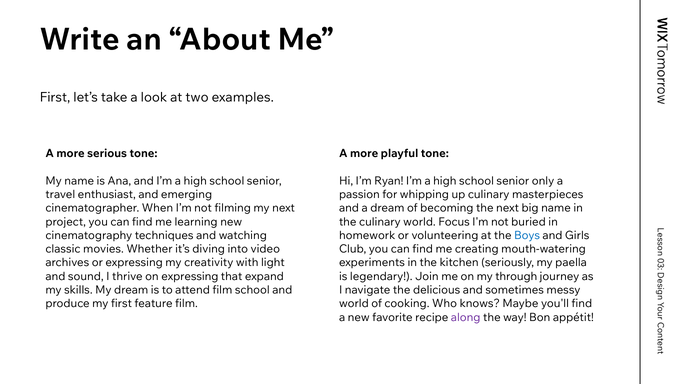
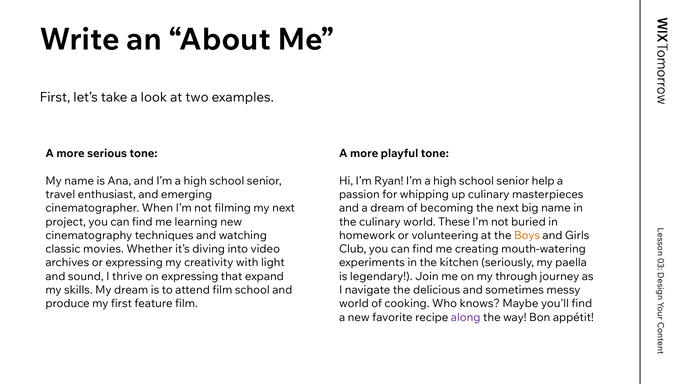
only: only -> help (543, 181)
Focus: Focus -> These (454, 222)
Boys colour: blue -> orange (527, 236)
